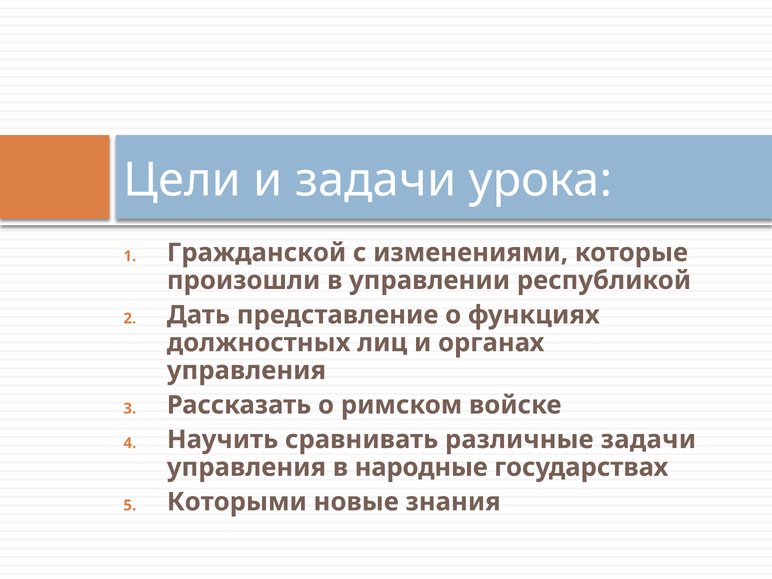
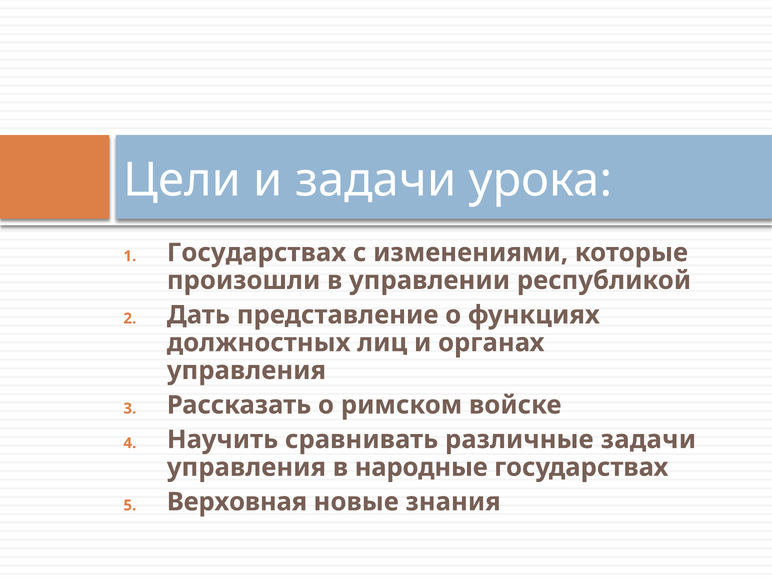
Гражданской: Гражданской -> Государствах (257, 253)
Которыми: Которыми -> Верховная (237, 502)
